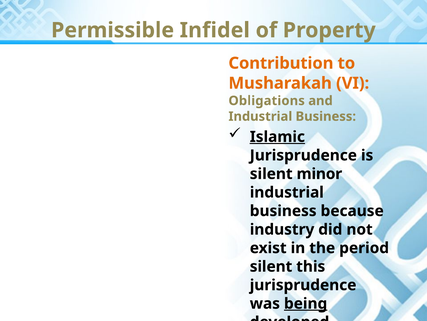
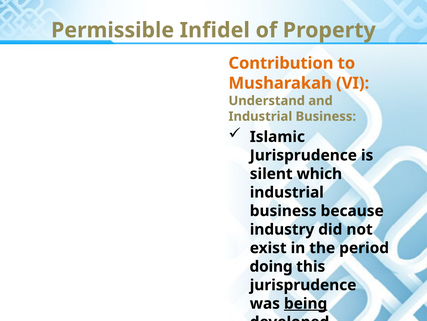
Obligations: Obligations -> Understand (267, 101)
Islamic underline: present -> none (277, 137)
minor: minor -> which (319, 173)
silent: silent -> doing (271, 266)
